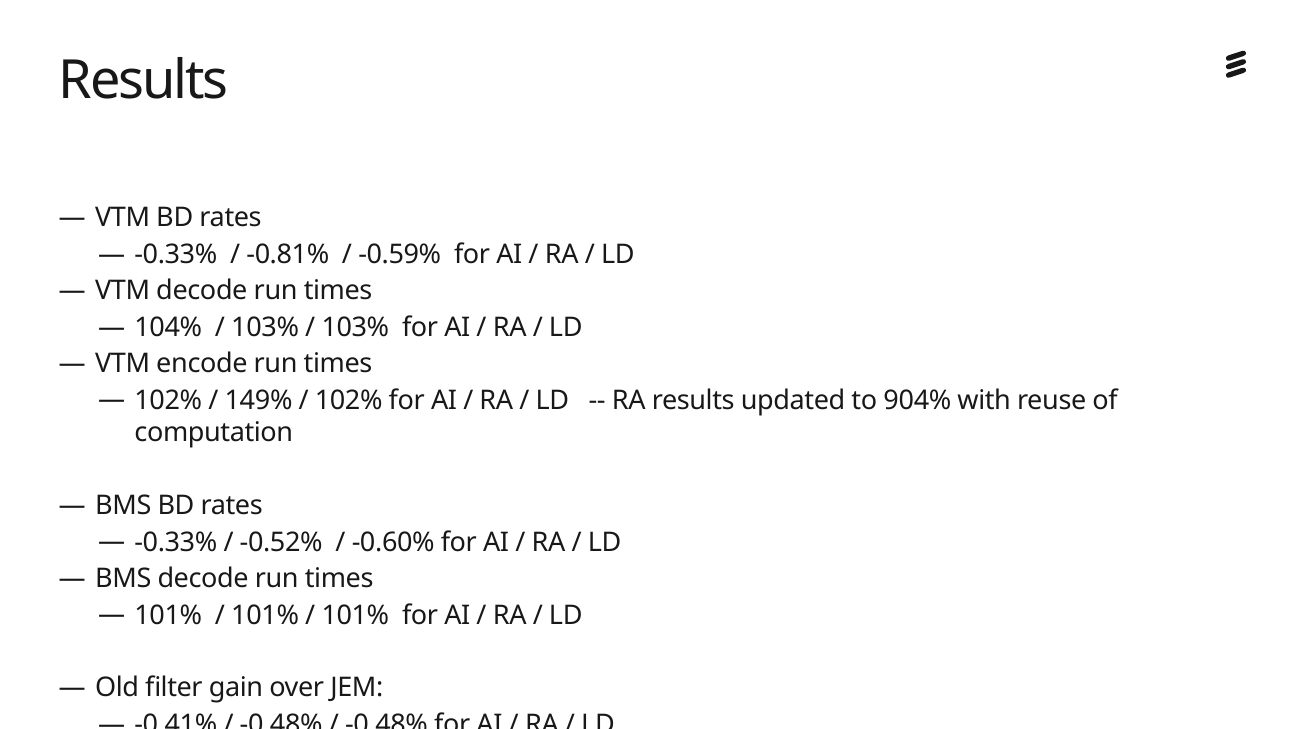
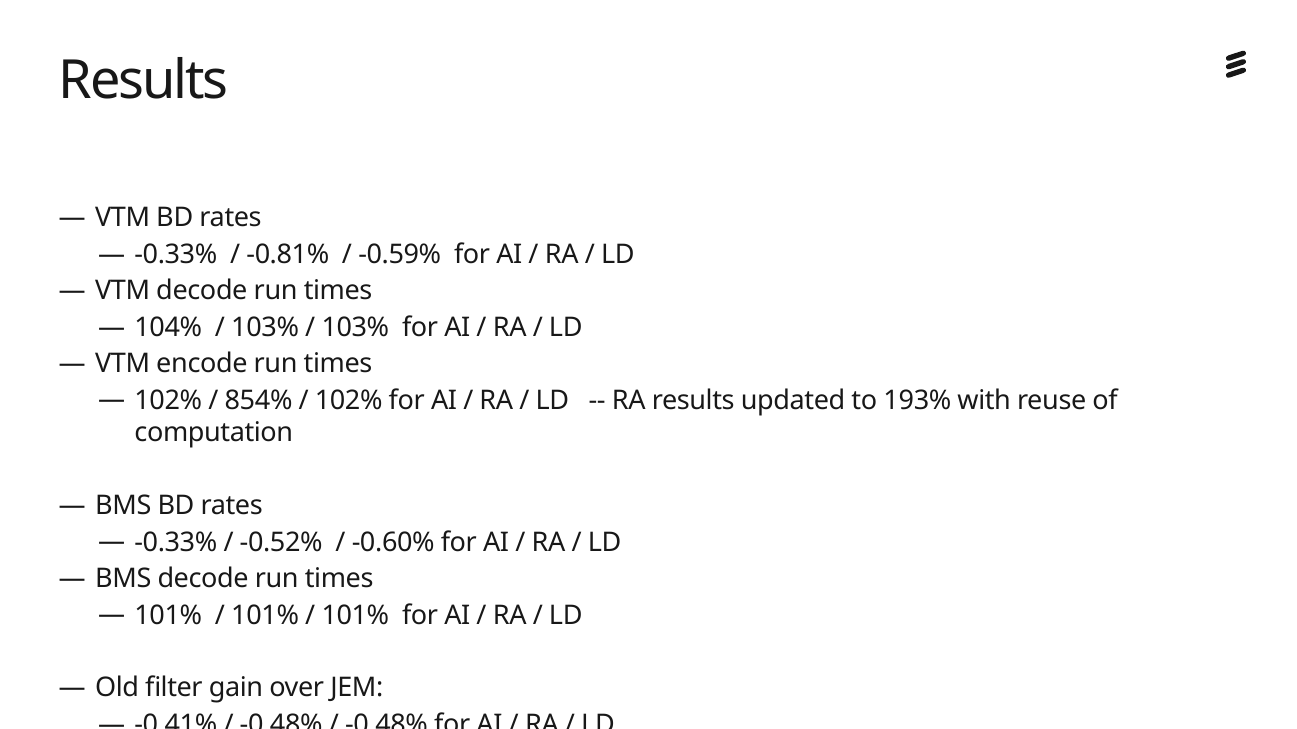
149%: 149% -> 854% (259, 401)
904%: 904% -> 193% (917, 401)
